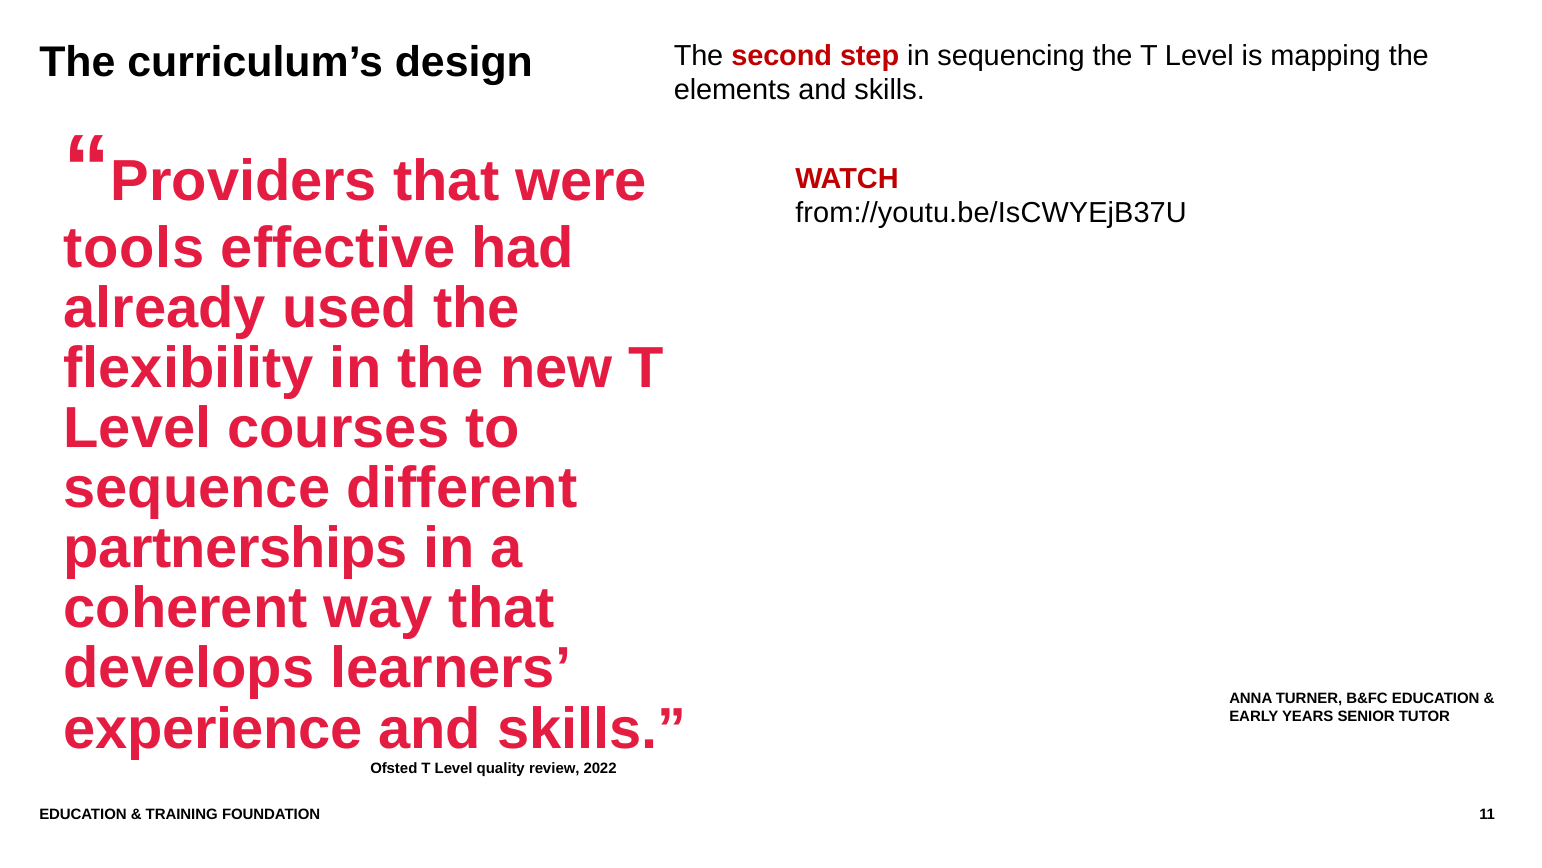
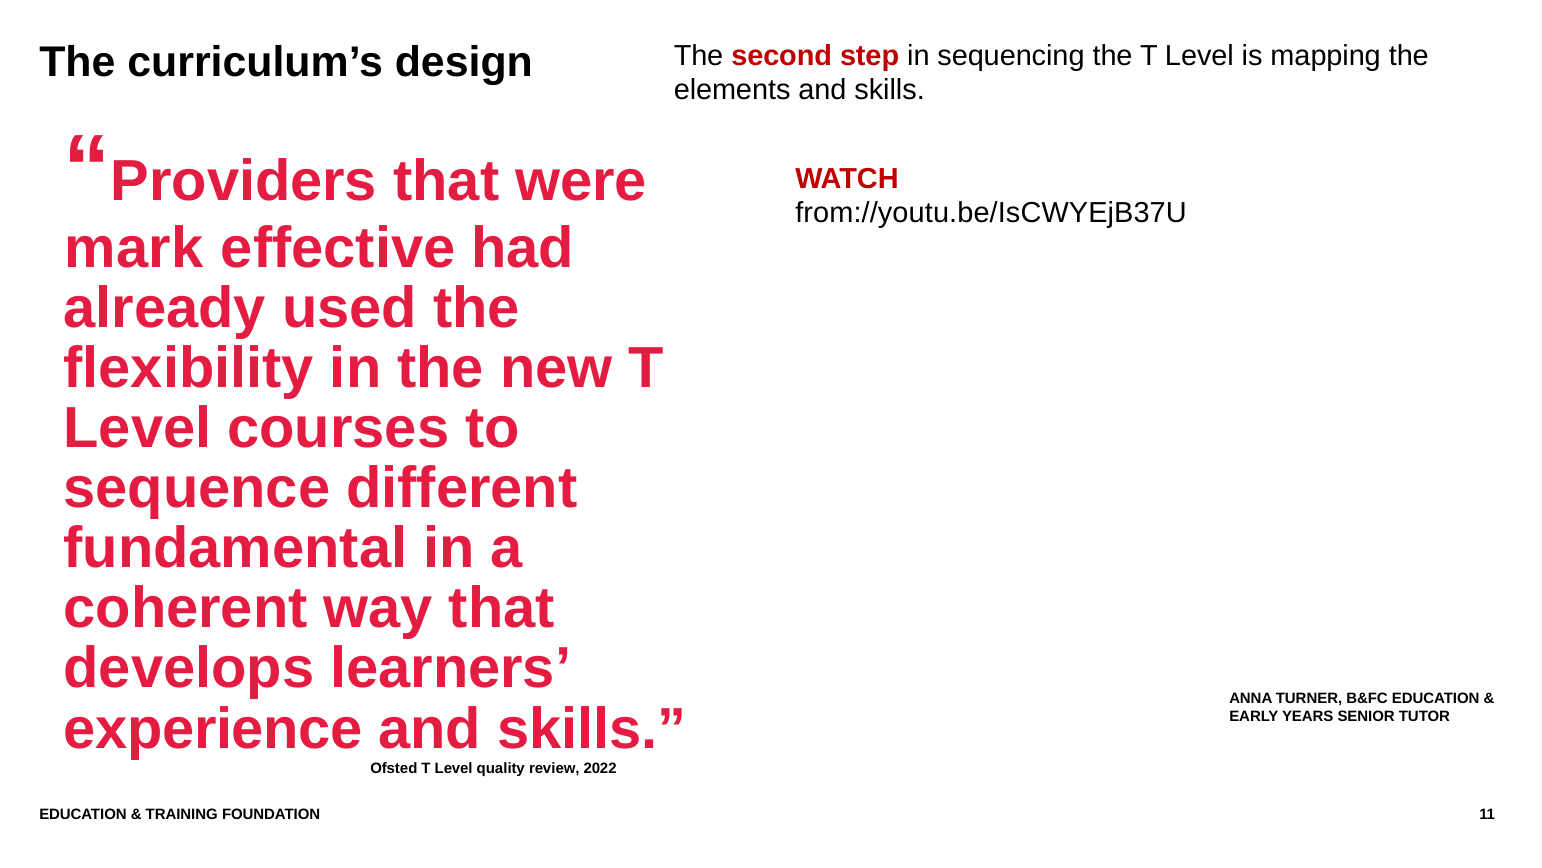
tools: tools -> mark (134, 249)
partnerships: partnerships -> fundamental (236, 548)
